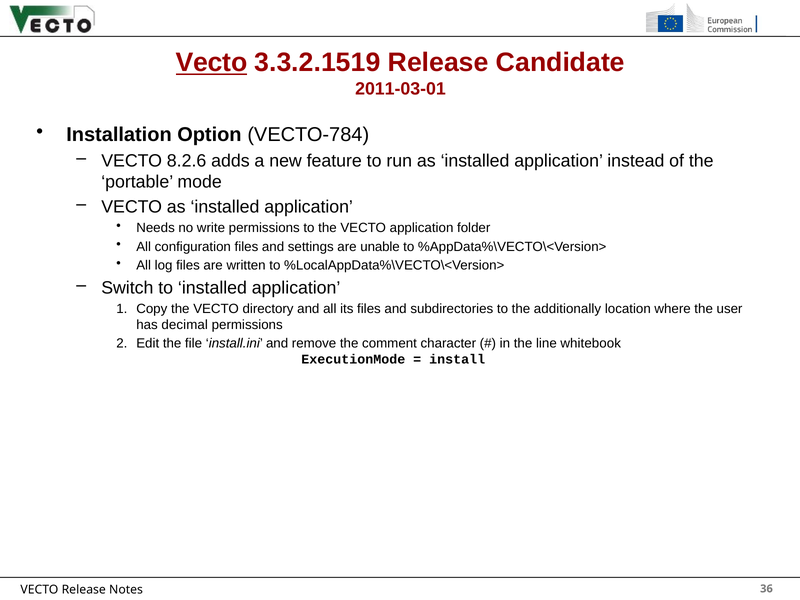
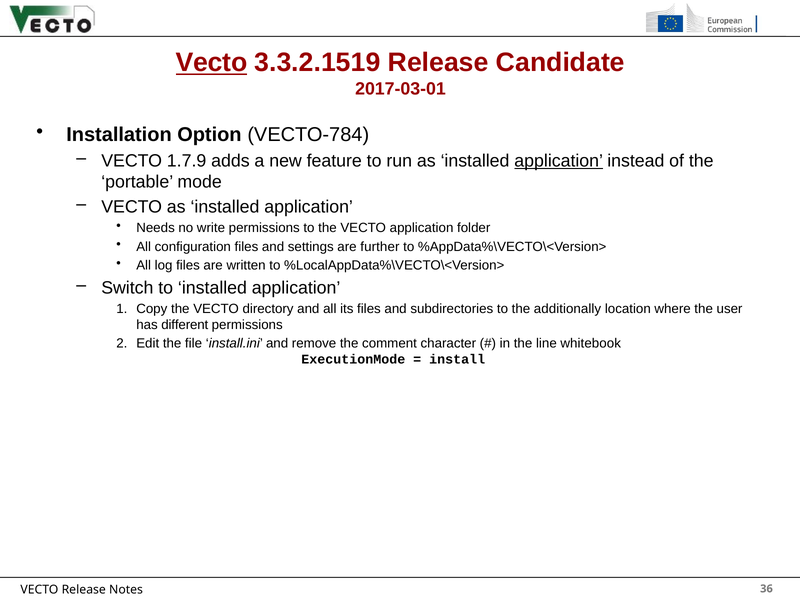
2011-03-01: 2011-03-01 -> 2017-03-01 (400, 89)
8.2.6: 8.2.6 -> 1.7.9 (187, 161)
application underline: none -> present (559, 161)
unable: unable -> further (380, 247)
decimal: decimal -> different (185, 325)
